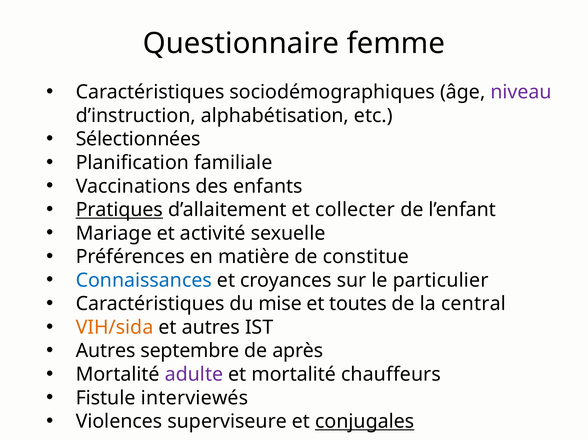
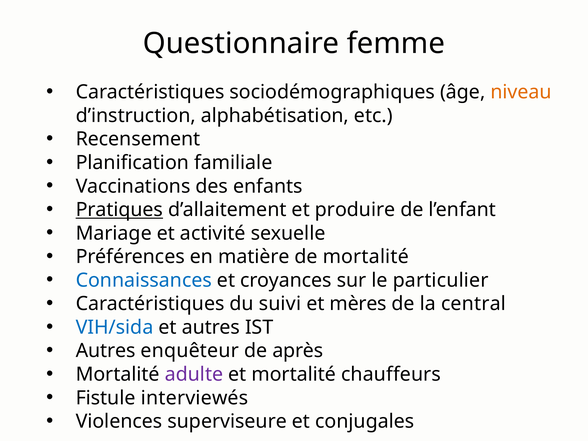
niveau colour: purple -> orange (521, 92)
Sélectionnées: Sélectionnées -> Recensement (138, 139)
collecter: collecter -> produire (355, 210)
de constitue: constitue -> mortalité (366, 257)
mise: mise -> suivi (280, 304)
toutes: toutes -> mères (358, 304)
VIH/sida colour: orange -> blue (115, 327)
septembre: septembre -> enquêteur (190, 351)
conjugales underline: present -> none (365, 421)
